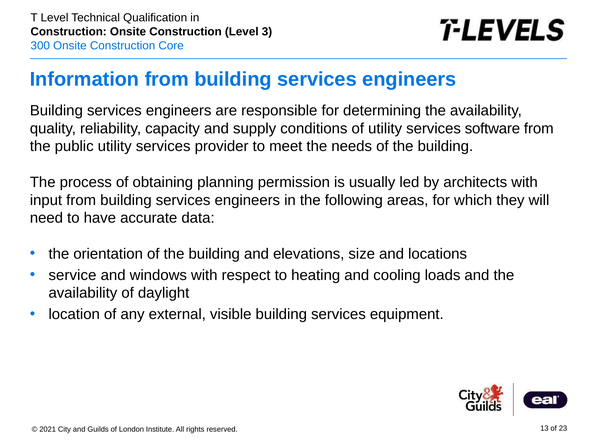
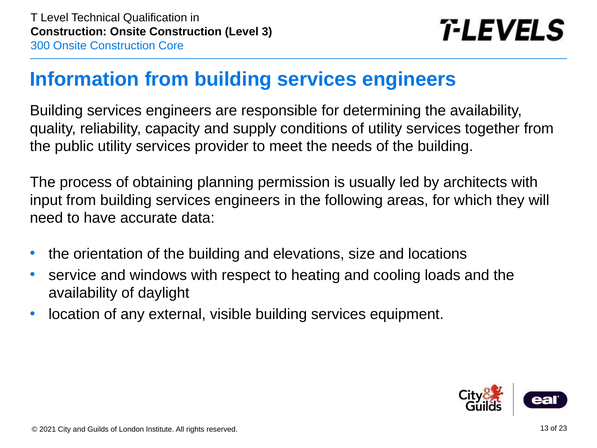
software: software -> together (492, 128)
